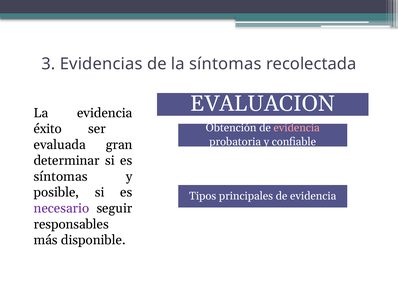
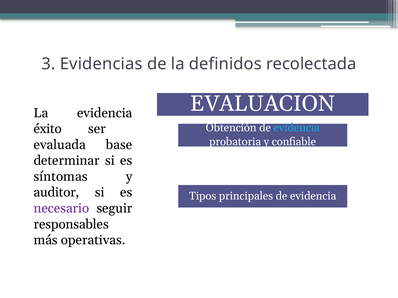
la síntomas: síntomas -> definidos (225, 64)
evidencia colour: pink -> light blue (297, 128)
gran: gran -> base (119, 145)
posible: posible -> auditor (56, 193)
disponible: disponible -> operativas (93, 240)
